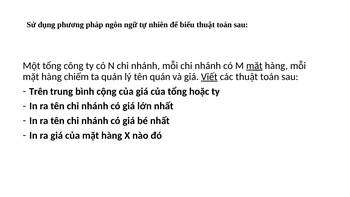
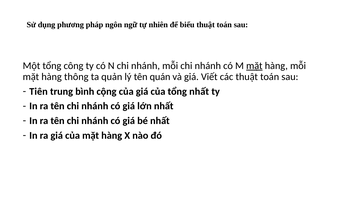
chiếm: chiếm -> thông (76, 77)
Viết underline: present -> none (209, 77)
Trên: Trên -> Tiên (39, 91)
tổng hoặc: hoặc -> nhất (199, 91)
